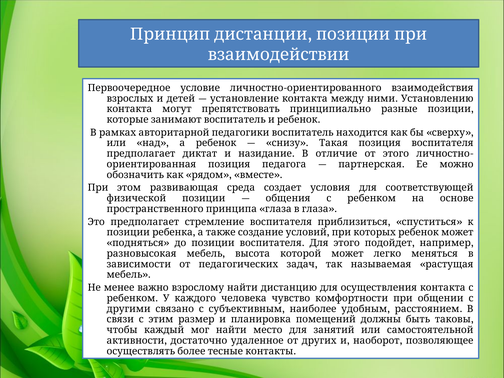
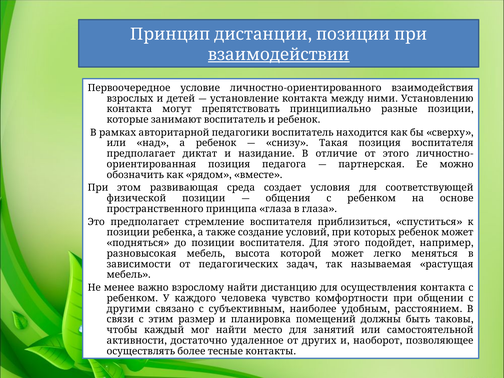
взаимодействии underline: none -> present (279, 55)
